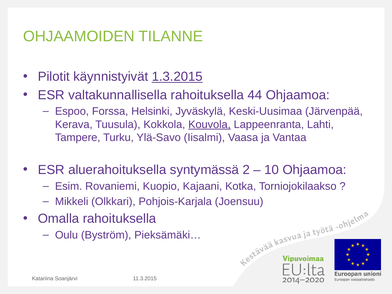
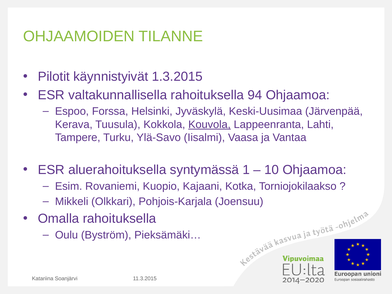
1.3.2015 underline: present -> none (177, 77)
44: 44 -> 94 (255, 95)
2: 2 -> 1 (246, 170)
